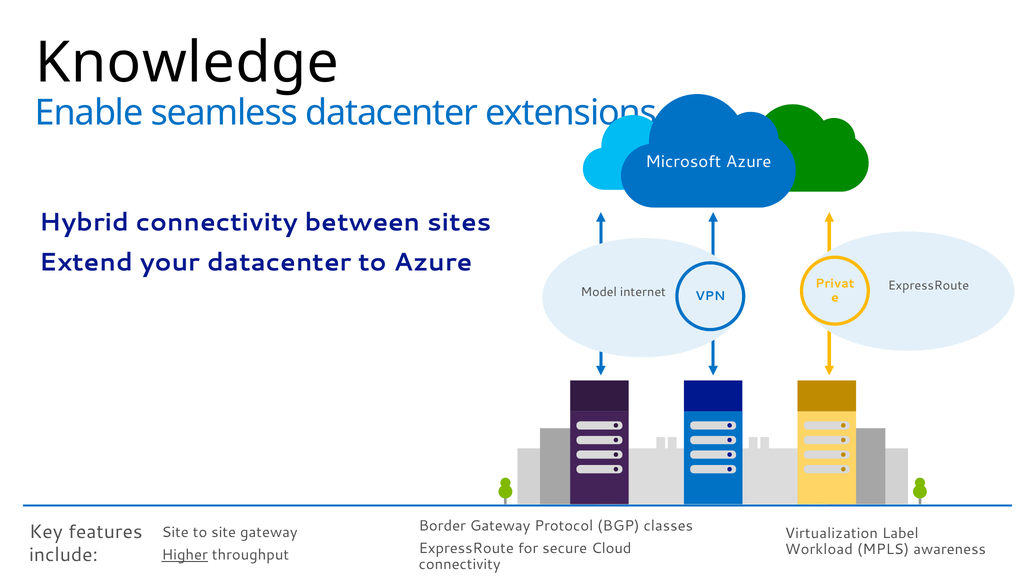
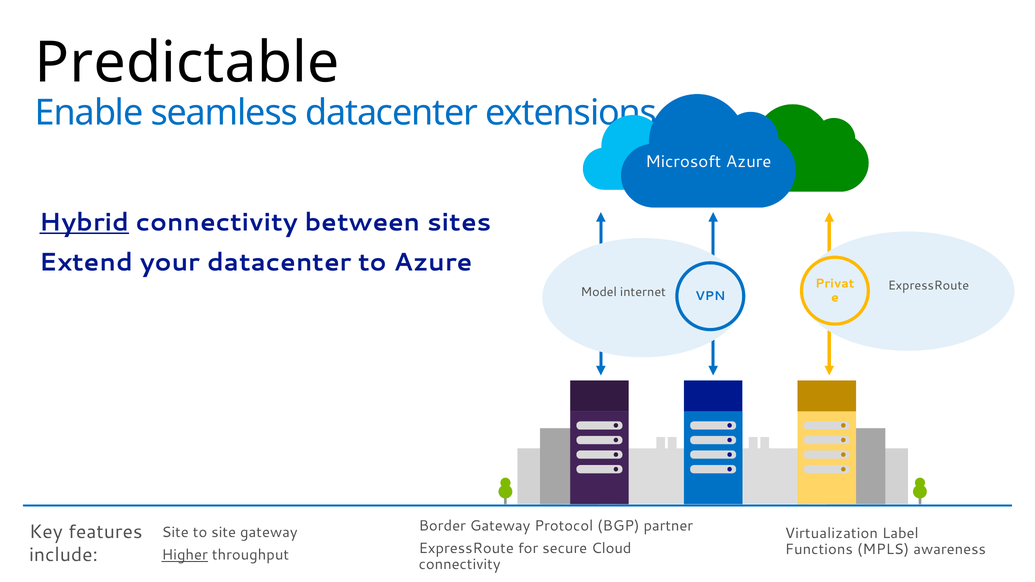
Knowledge: Knowledge -> Predictable (187, 63)
Hybrid underline: none -> present (84, 222)
classes: classes -> partner (668, 526)
Workload: Workload -> Functions (819, 549)
